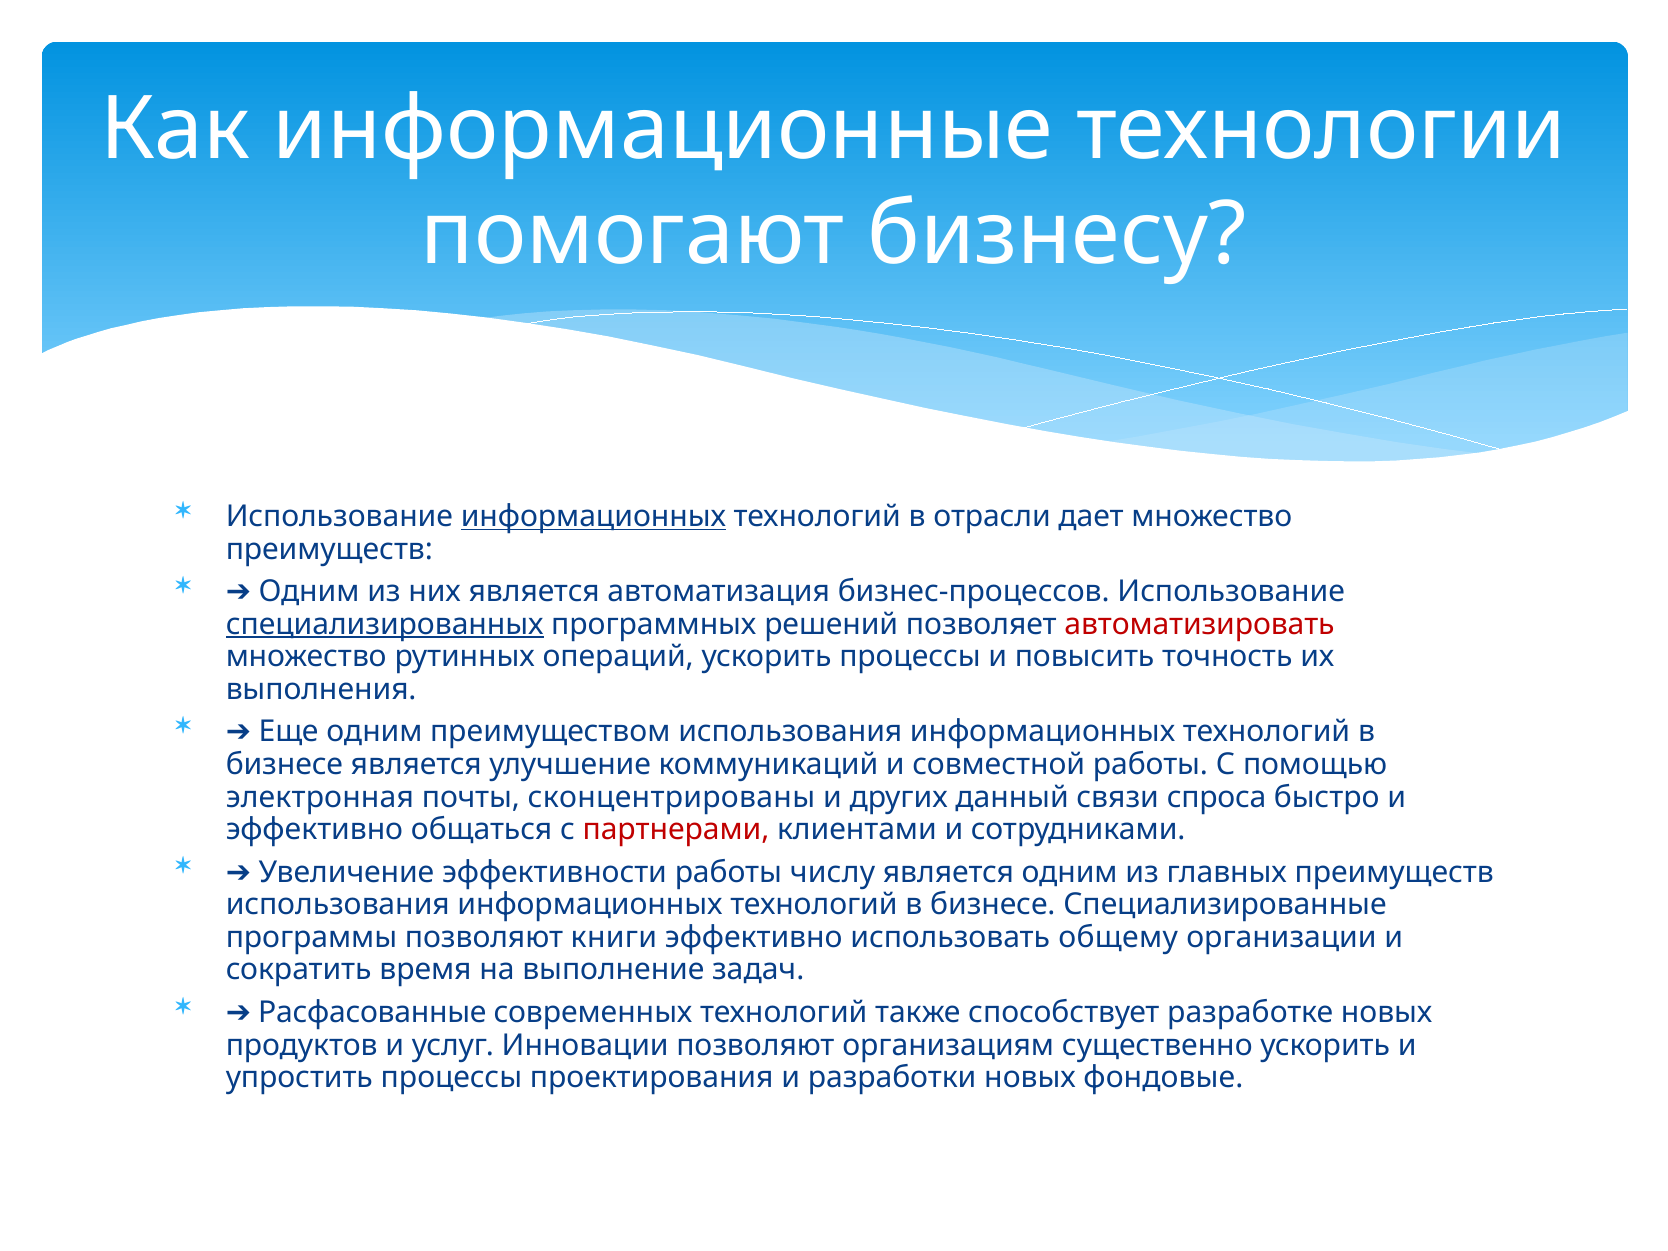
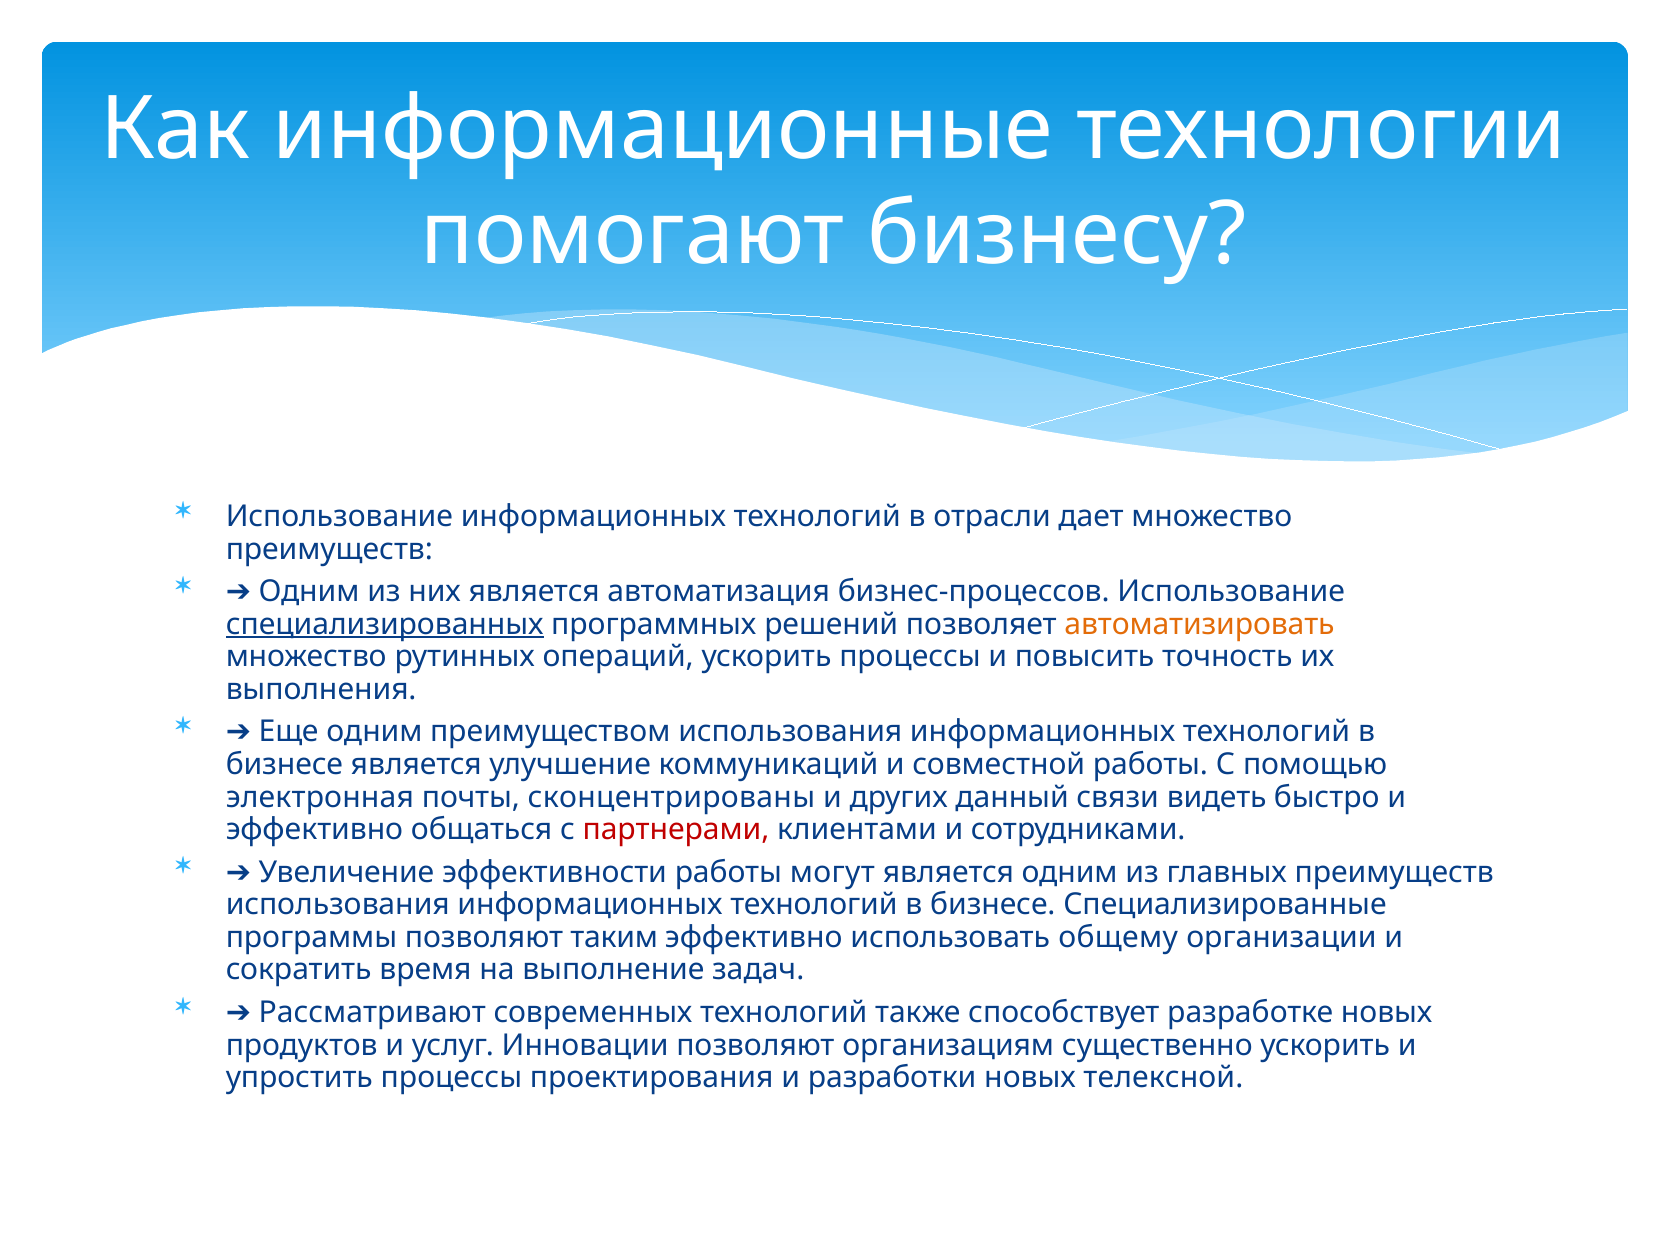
информационных underline: present -> none (593, 517)
автоматизировать colour: red -> orange (1199, 624)
спроса: спроса -> видеть (1217, 797)
числу: числу -> могут (832, 872)
книги: книги -> таким (614, 937)
Расфасованные: Расфасованные -> Рассматривают (372, 1013)
фондовые: фондовые -> телексной (1163, 1078)
